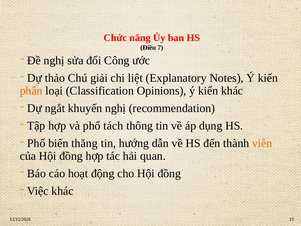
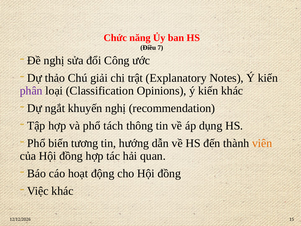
liệt: liệt -> trật (135, 78)
phân colour: orange -> purple (31, 91)
thăng: thăng -> tương (85, 143)
